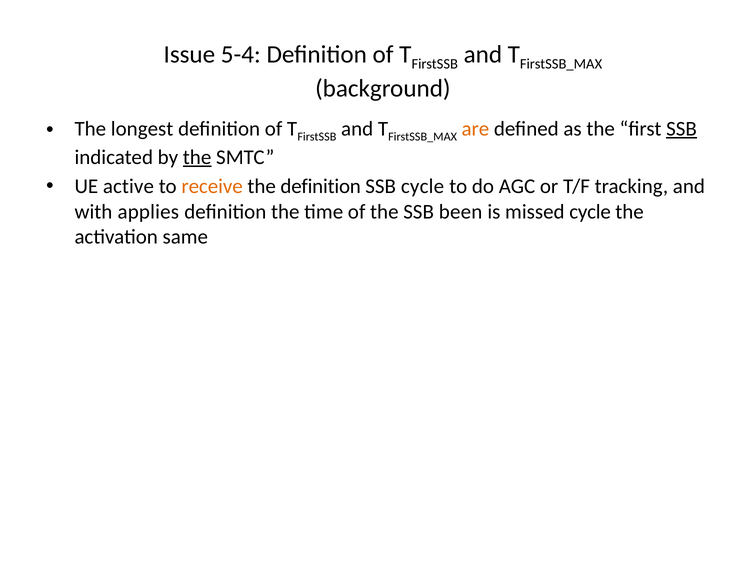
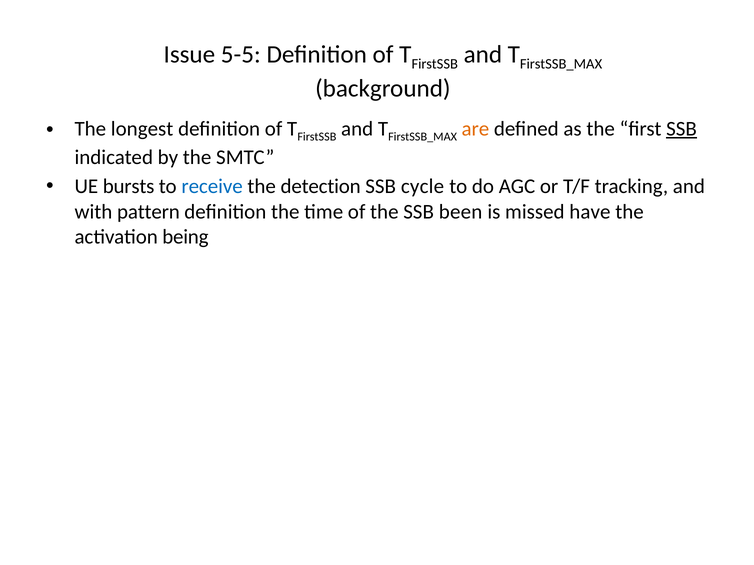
5-4: 5-4 -> 5-5 (241, 54)
the underline: present -> none (197, 157)
active: active -> bursts (129, 187)
receive colour: orange -> blue (212, 187)
the definition: definition -> detection (321, 187)
applies: applies -> pattern (148, 212)
missed cycle: cycle -> have (590, 212)
same: same -> being (185, 237)
